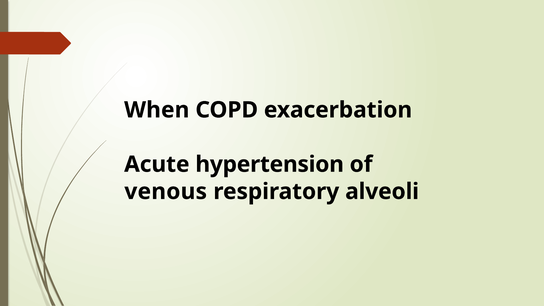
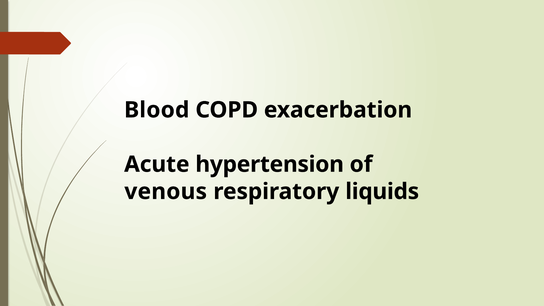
When: When -> Blood (157, 110)
alveoli: alveoli -> liquids (382, 192)
